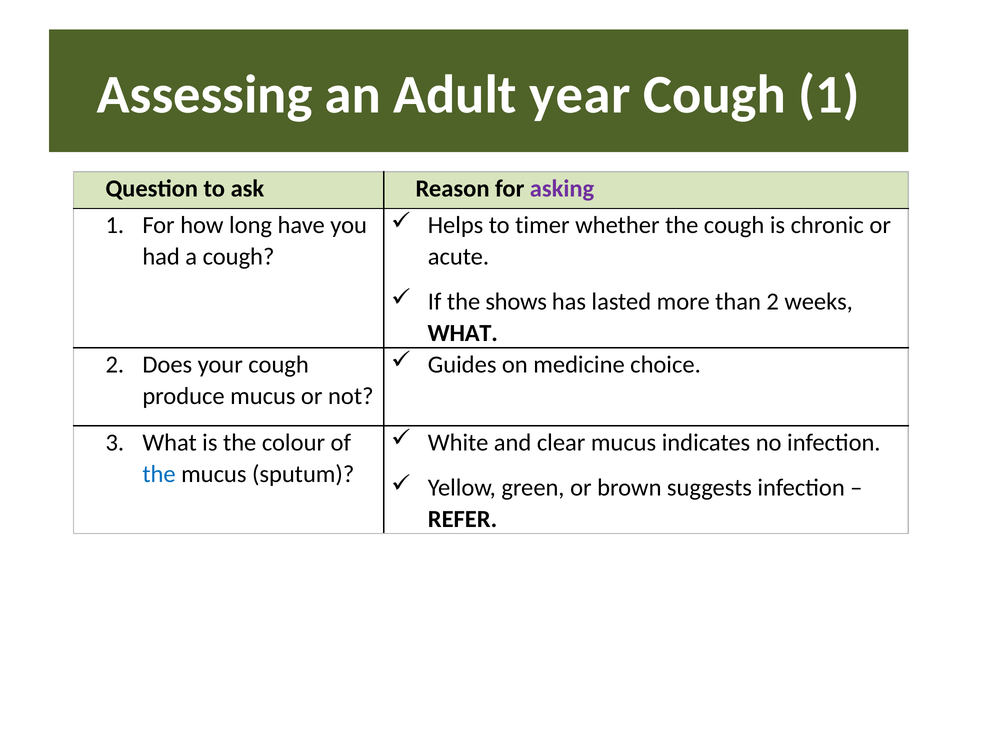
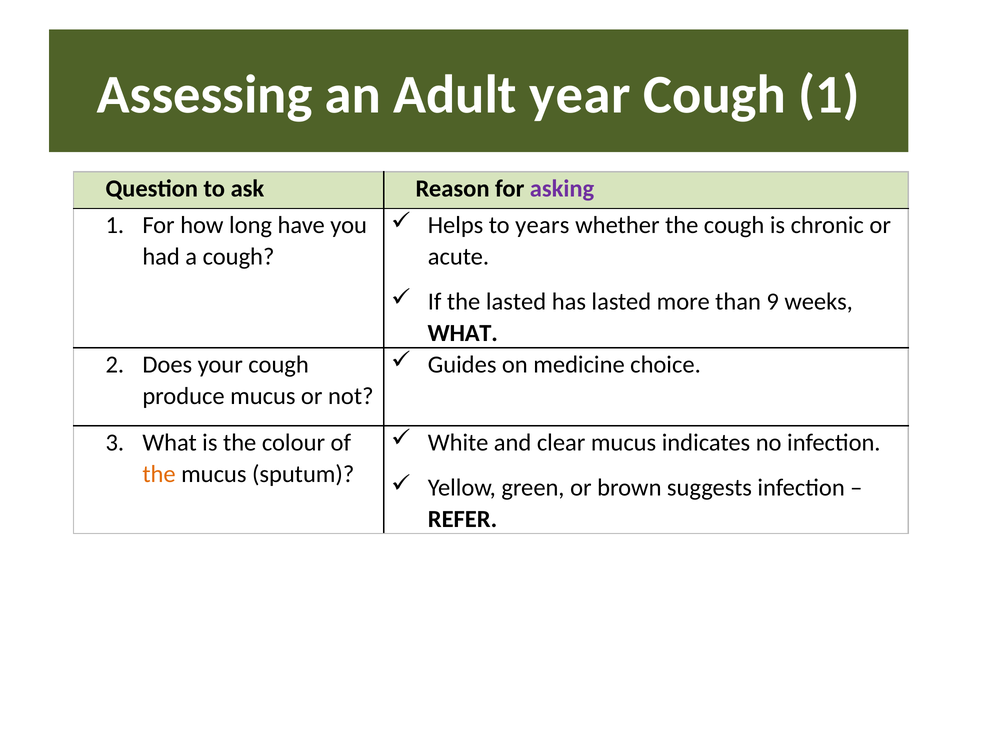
timer: timer -> years (542, 225)
the shows: shows -> lasted (516, 302)
than 2: 2 -> 9 (773, 302)
the colour: blue -> orange (159, 474)
